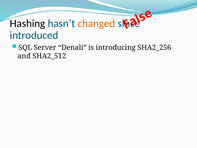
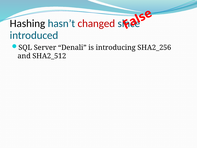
changed colour: orange -> red (96, 23)
